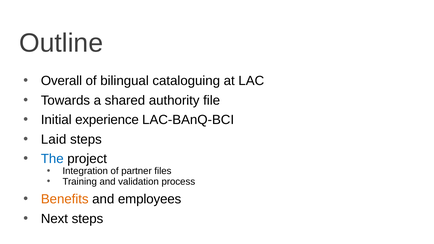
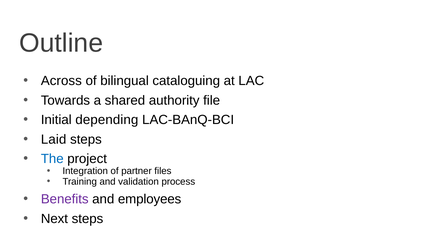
Overall: Overall -> Across (61, 81)
experience: experience -> depending (107, 120)
Benefits colour: orange -> purple (65, 199)
